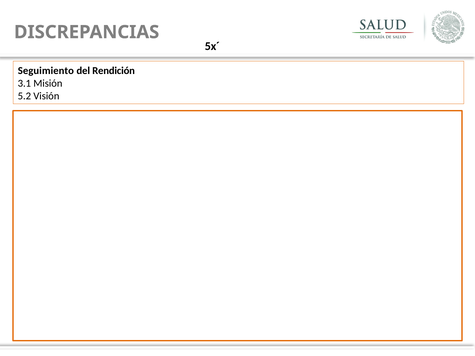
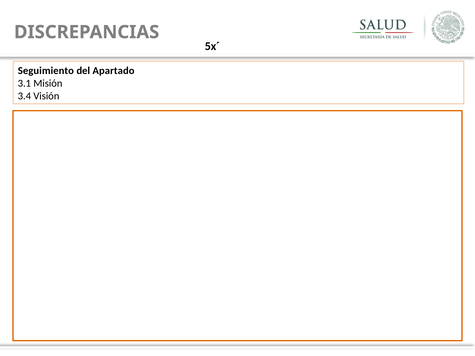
Rendición: Rendición -> Apartado (114, 71)
5.2: 5.2 -> 3.4 (24, 96)
